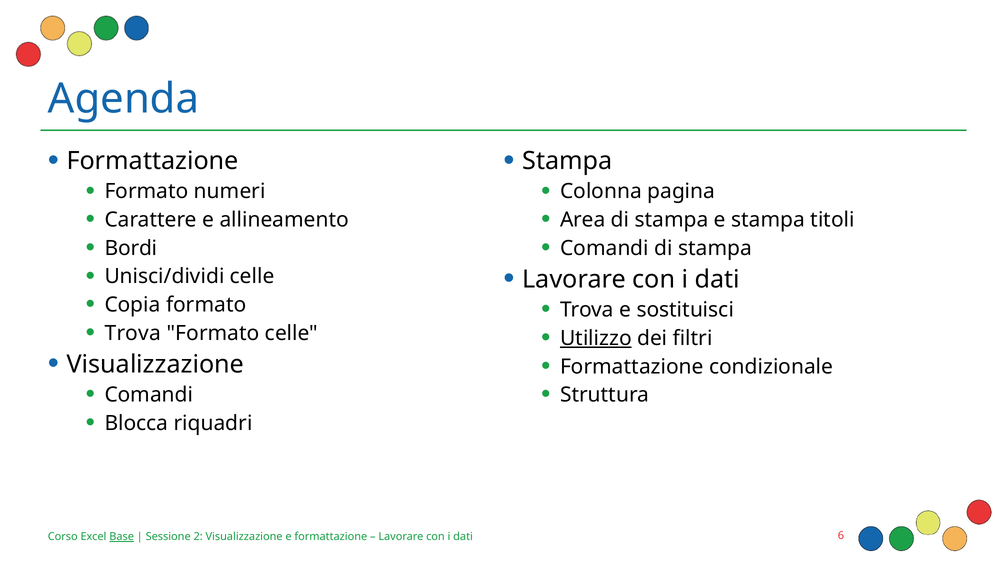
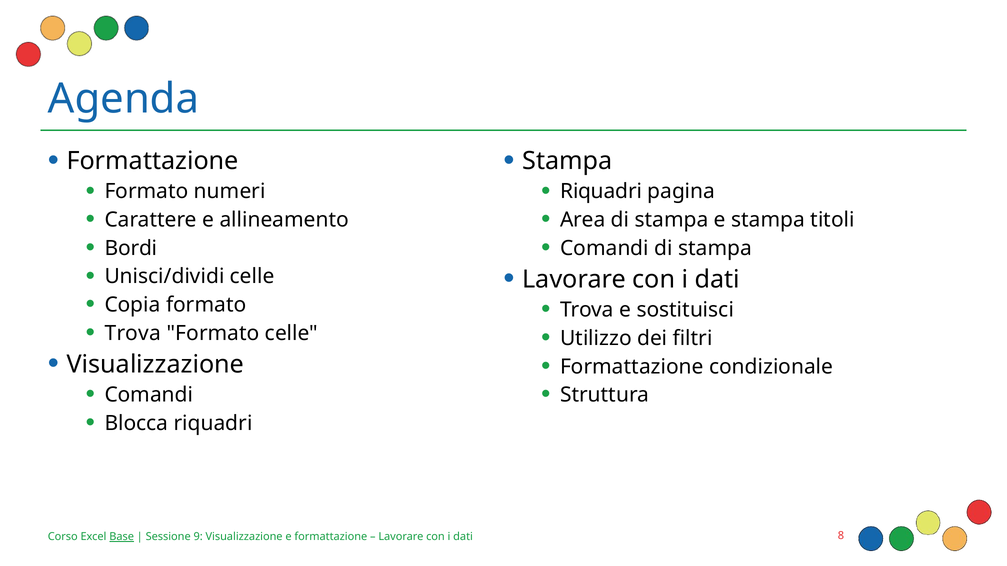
Colonna: Colonna -> Riquadri (601, 192)
Utilizzo underline: present -> none (596, 338)
2: 2 -> 9 (198, 537)
6: 6 -> 8 (841, 536)
